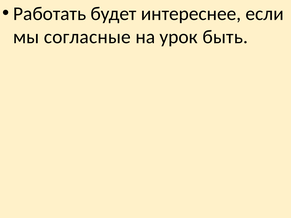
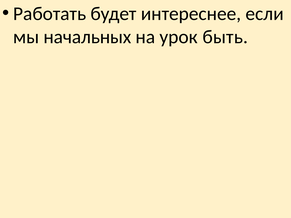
согласные: согласные -> начальных (87, 37)
